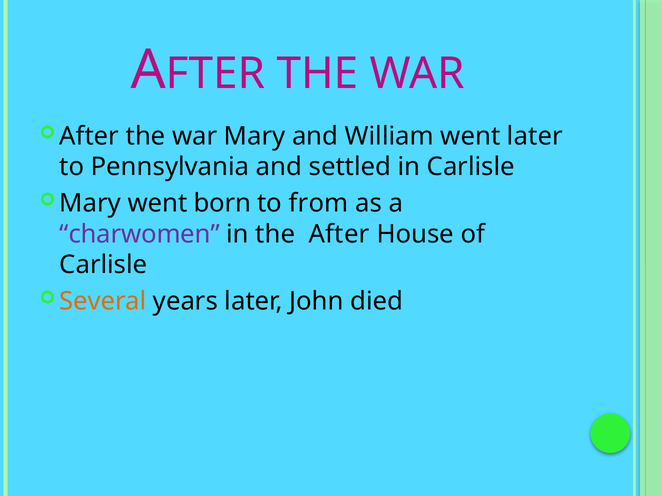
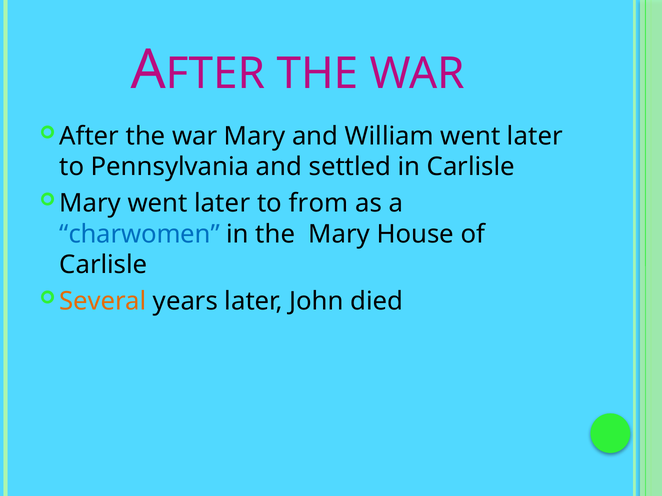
Mary went born: born -> later (222, 203)
charwomen colour: purple -> blue (140, 234)
the After: After -> Mary (339, 234)
